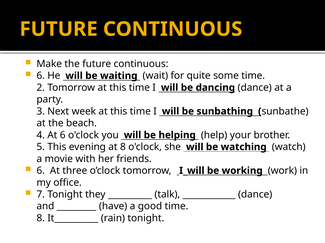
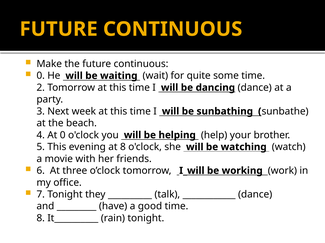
6: 6 -> 0 (41, 76)
At 6: 6 -> 0 (63, 135)
